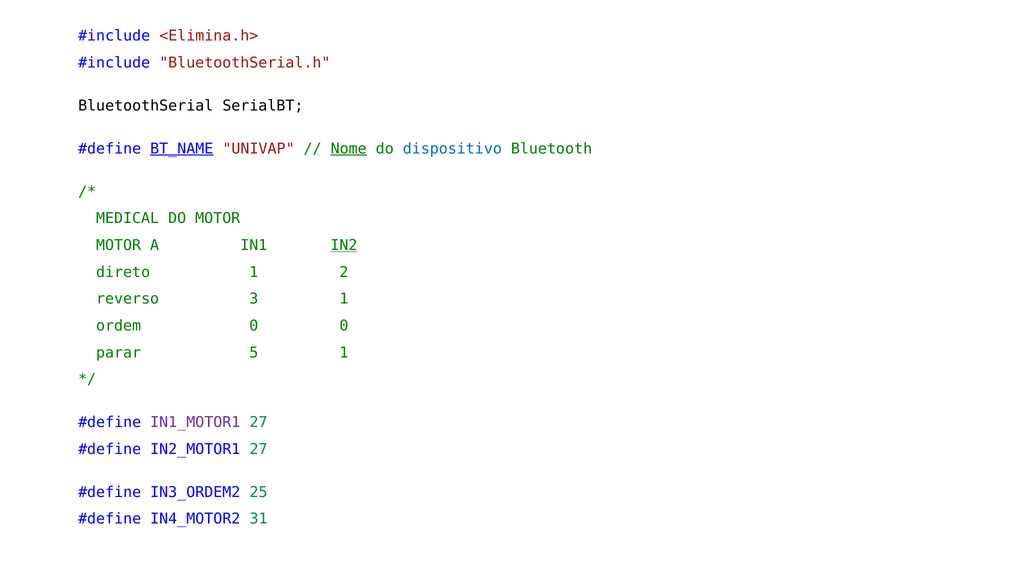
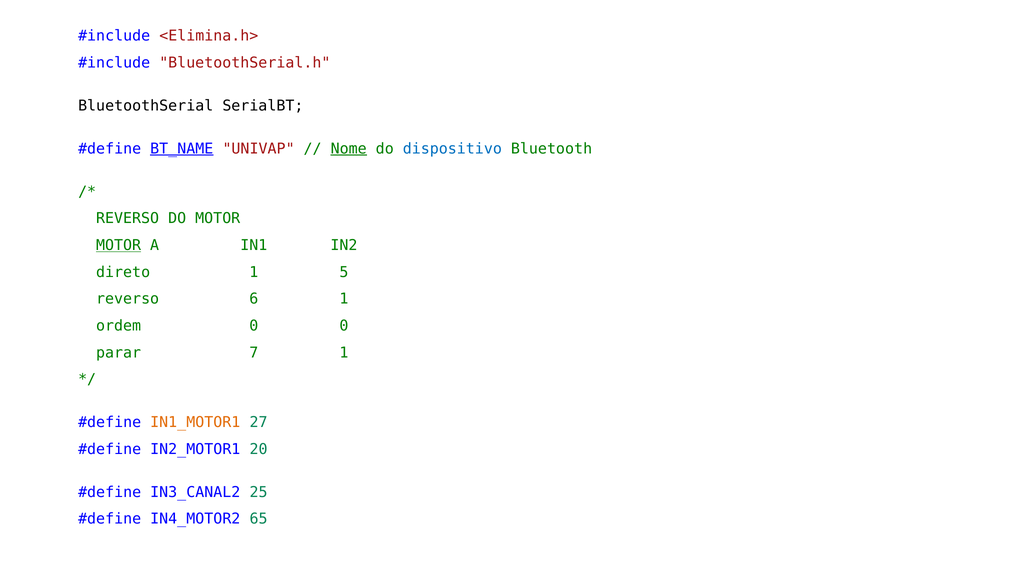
MEDICAL: MEDICAL -> REVERSO (128, 219)
MOTOR underline: none -> present (119, 246)
IN2 underline: present -> none (344, 246)
2: 2 -> 5 (344, 272)
3: 3 -> 6 (254, 299)
5: 5 -> 7 (254, 353)
IN1_MOTOR1 colour: purple -> orange (195, 423)
IN2_MOTOR1 27: 27 -> 20 (259, 450)
IN3_ORDEM2: IN3_ORDEM2 -> IN3_CANAL2 (195, 493)
31: 31 -> 65 (259, 519)
